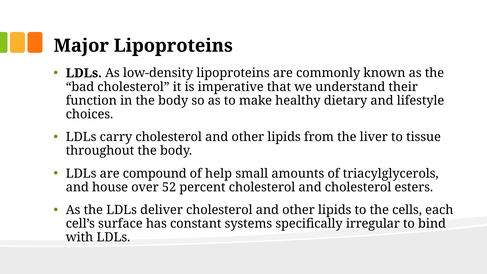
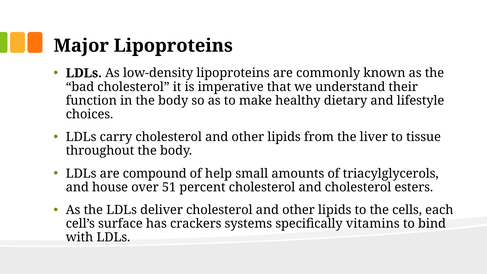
52: 52 -> 51 (169, 187)
constant: constant -> crackers (196, 224)
irregular: irregular -> vitamins (373, 224)
